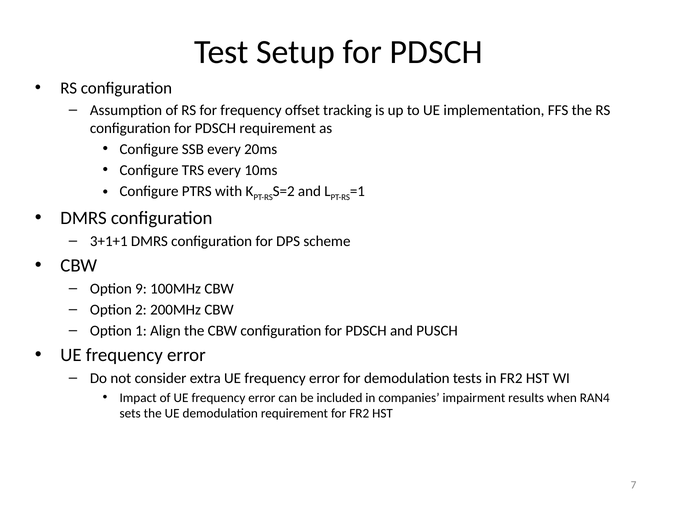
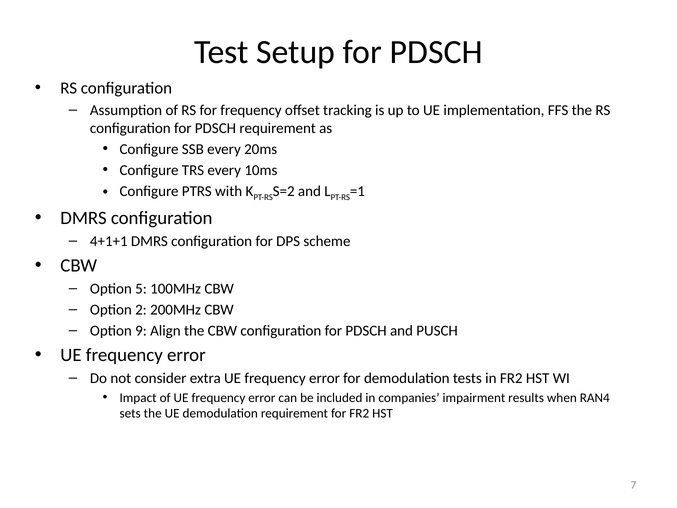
3+1+1: 3+1+1 -> 4+1+1 (109, 241)
9: 9 -> 5 (141, 289)
1: 1 -> 9 (141, 331)
